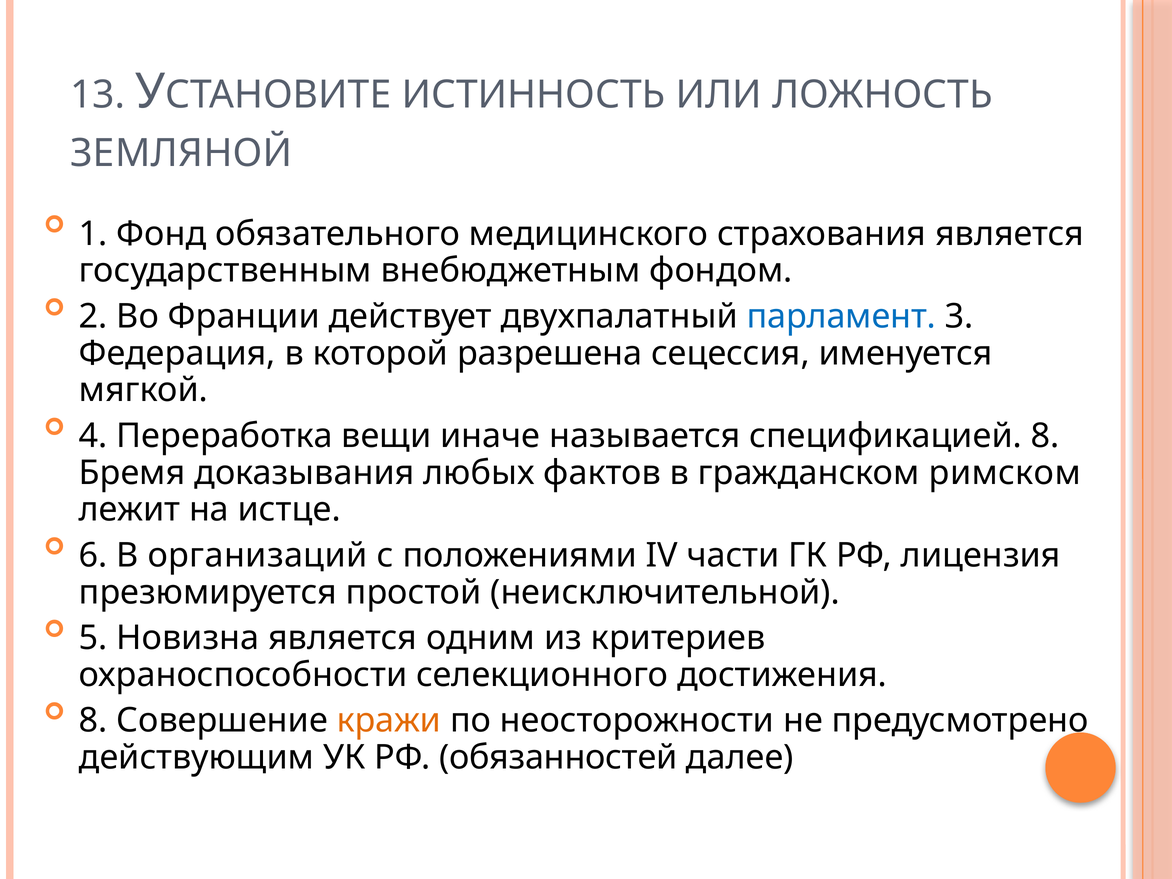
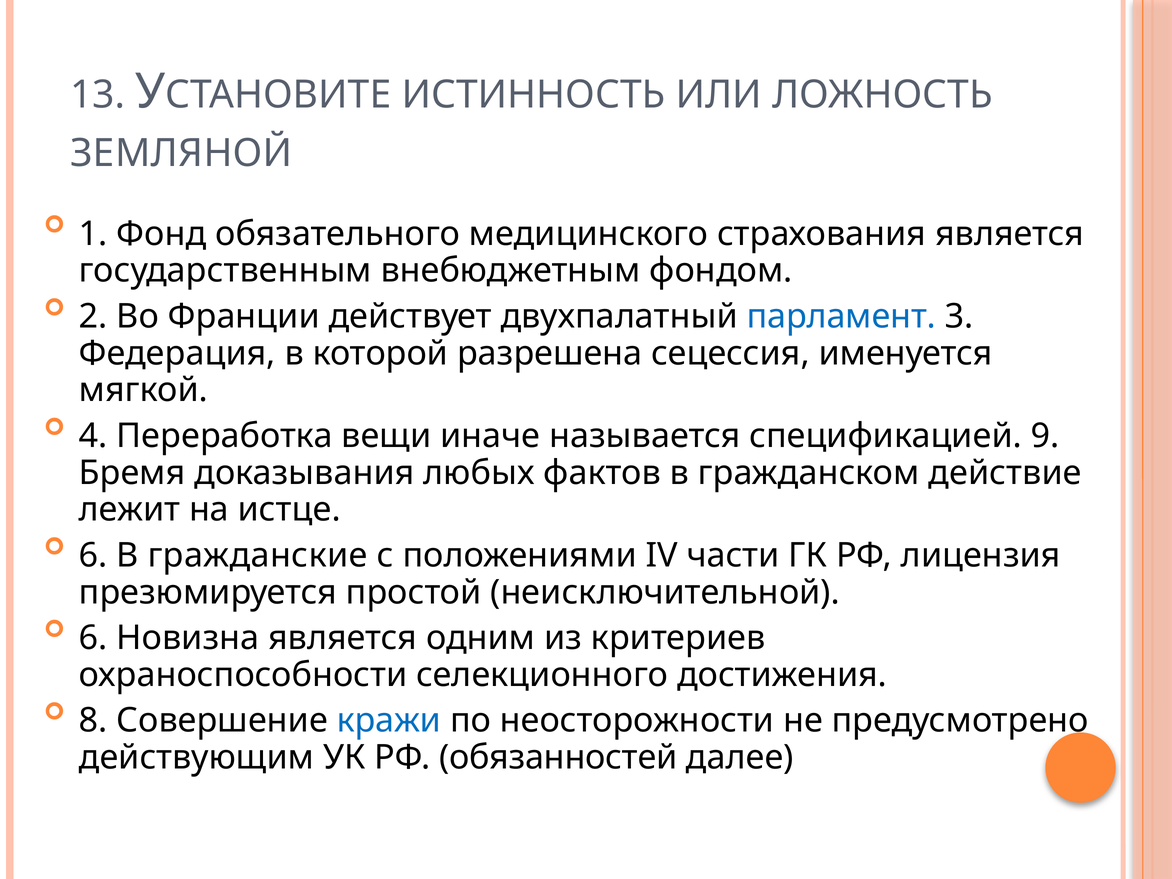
спецификацией 8: 8 -> 9 (1045, 436)
римском: римском -> действие (1005, 473)
организаций: организаций -> гражданские (258, 555)
5: 5 -> 6 (93, 638)
кражи colour: orange -> blue (389, 721)
